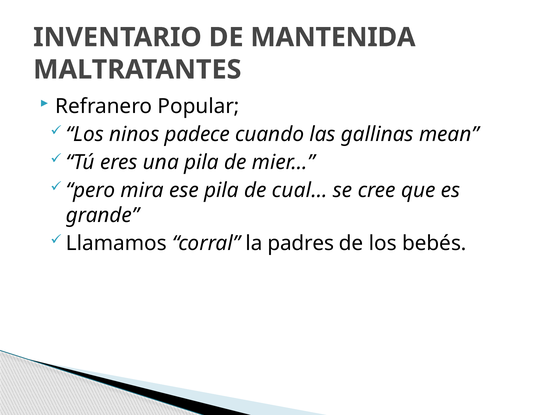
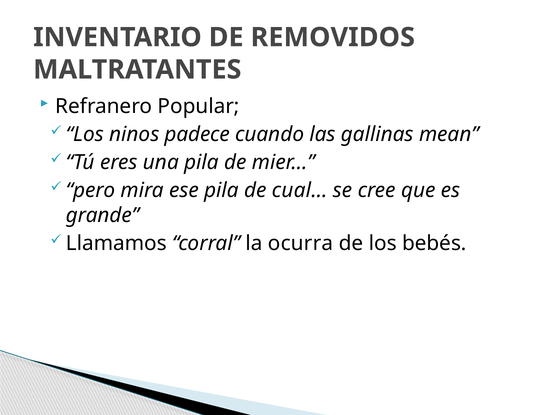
MANTENIDA: MANTENIDA -> REMOVIDOS (333, 37)
padres: padres -> ocurra (301, 243)
